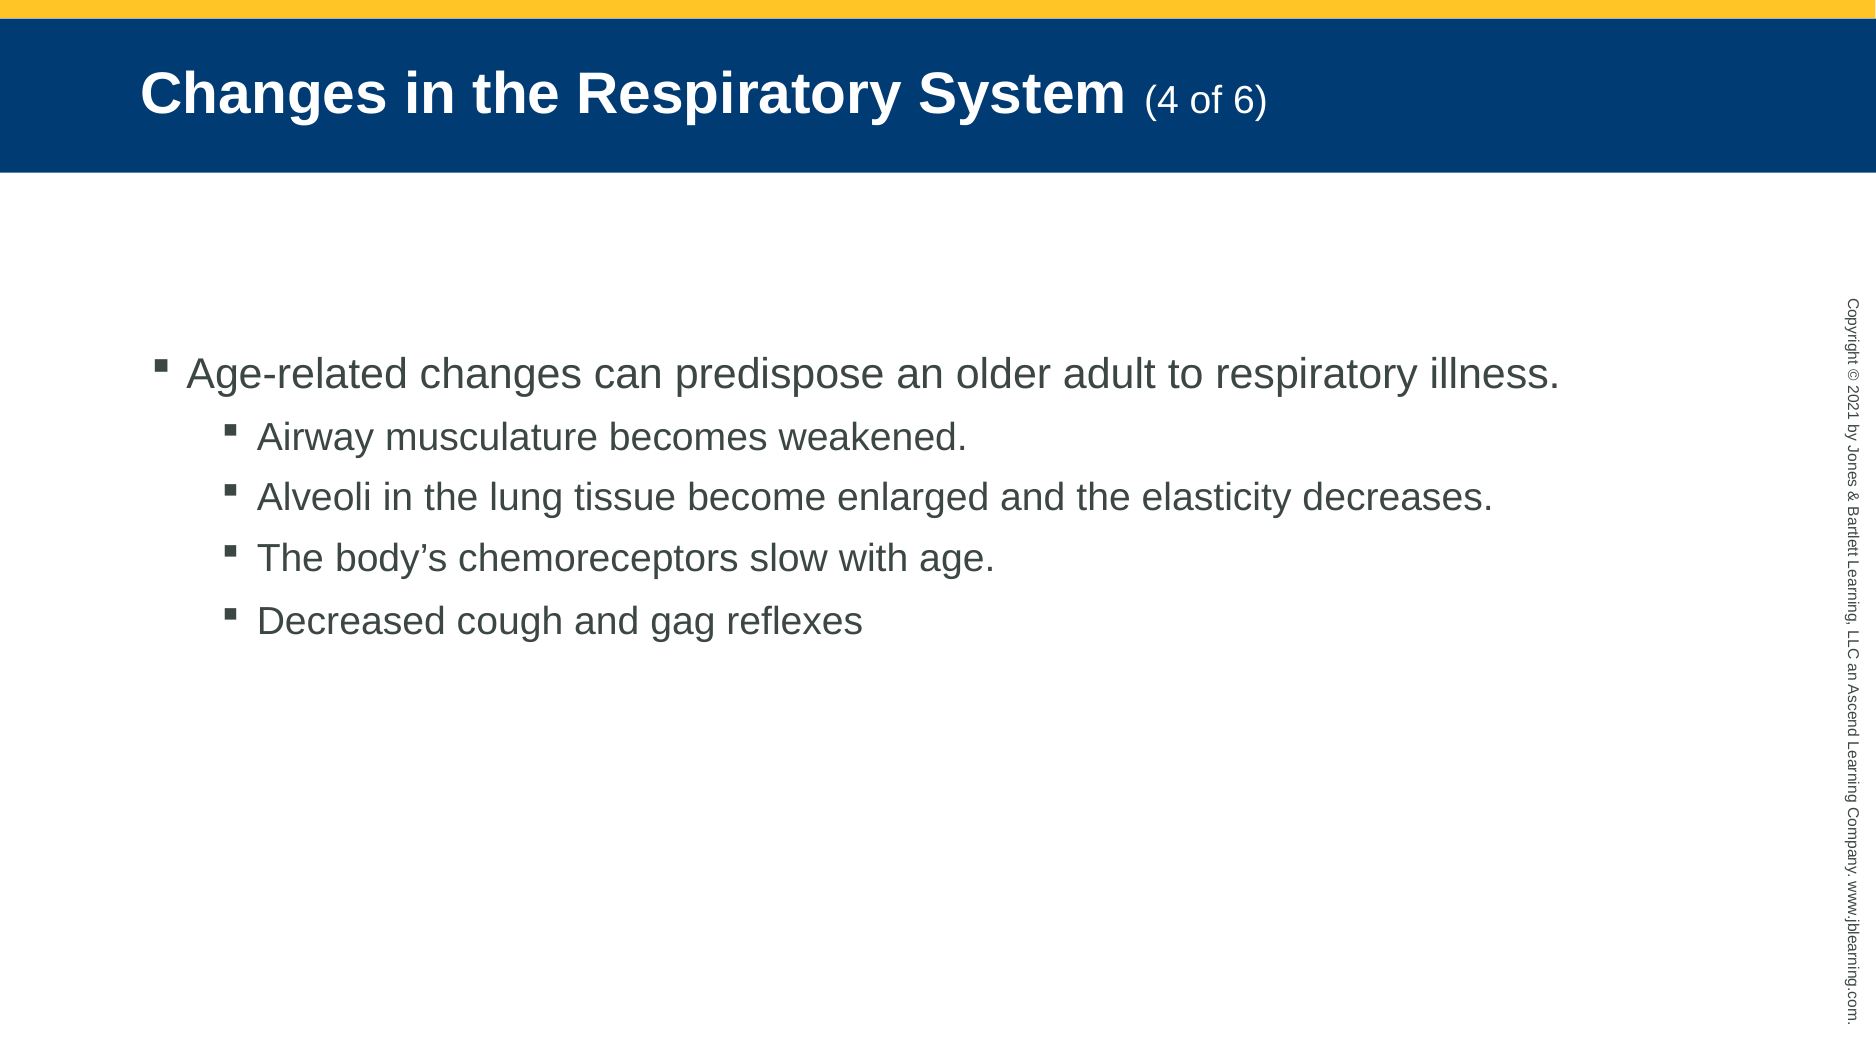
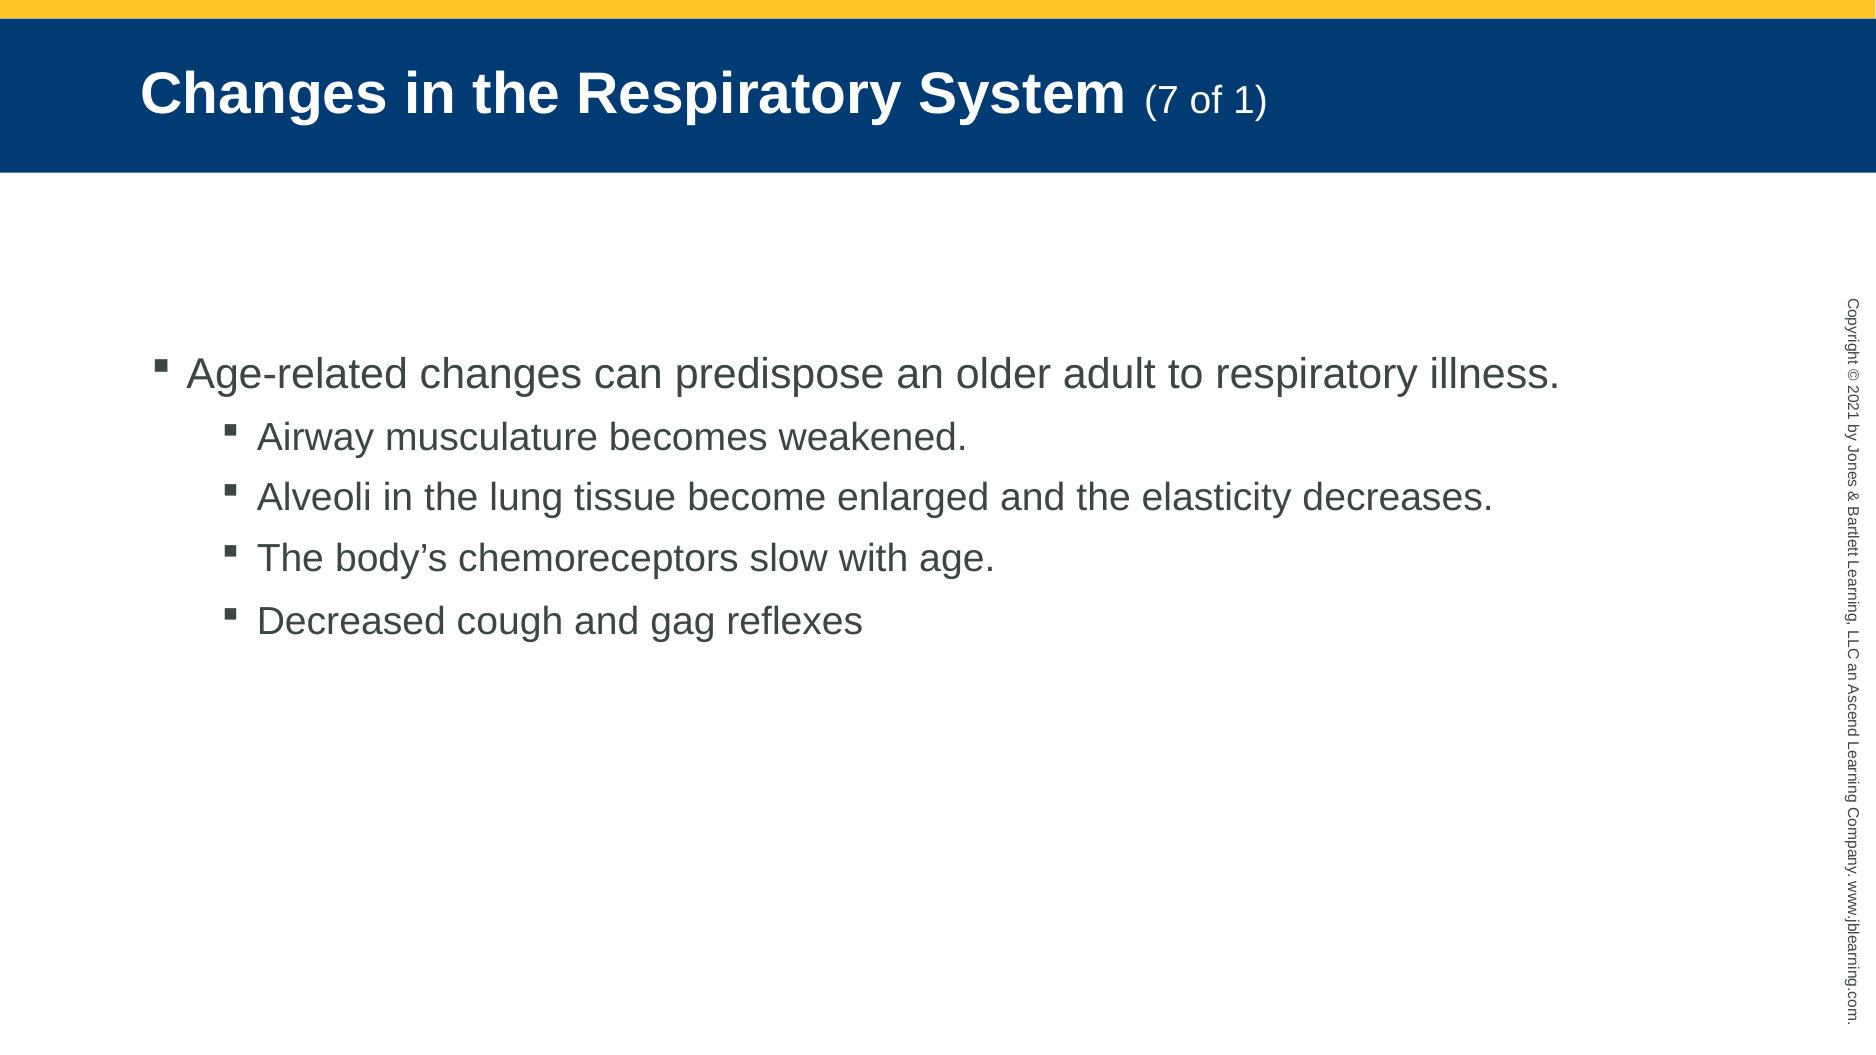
4: 4 -> 7 (1161, 101)
of 6: 6 -> 1 (1250, 101)
